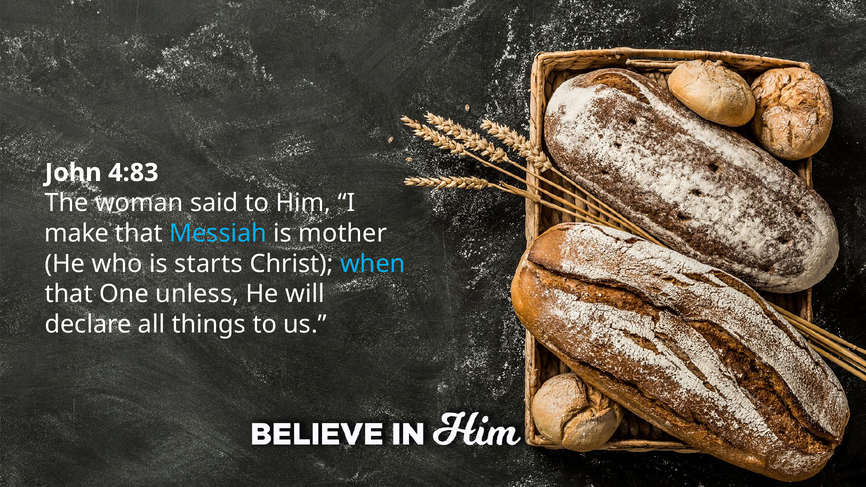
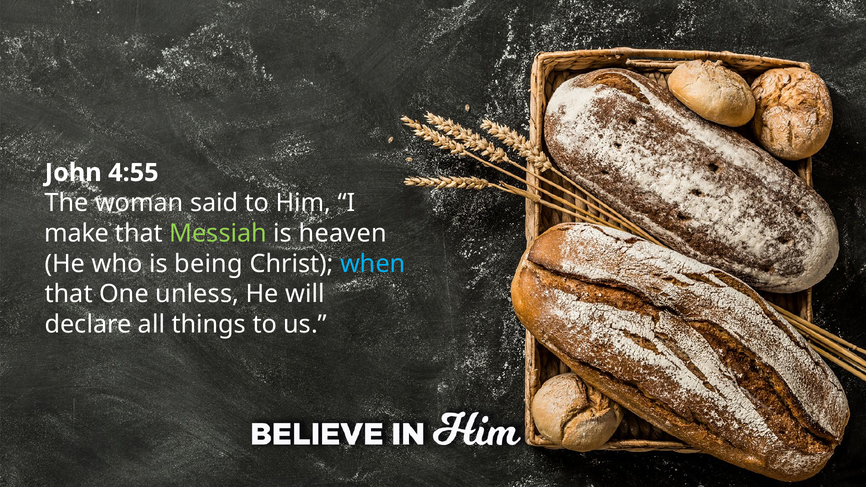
4:83: 4:83 -> 4:55 (133, 173)
Messiah colour: light blue -> light green (218, 233)
mother: mother -> heaven (343, 233)
starts: starts -> being (208, 264)
